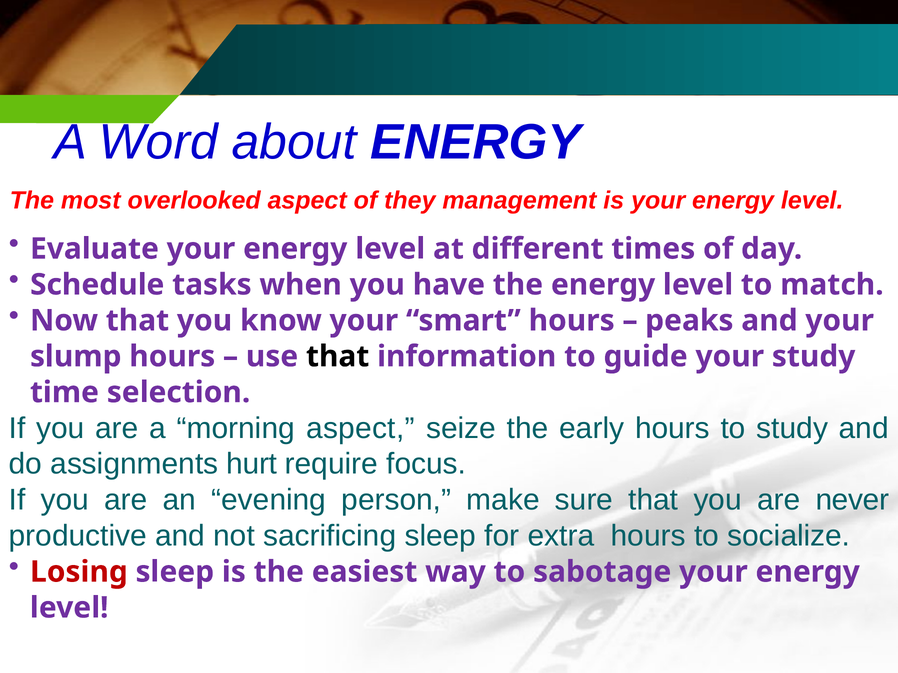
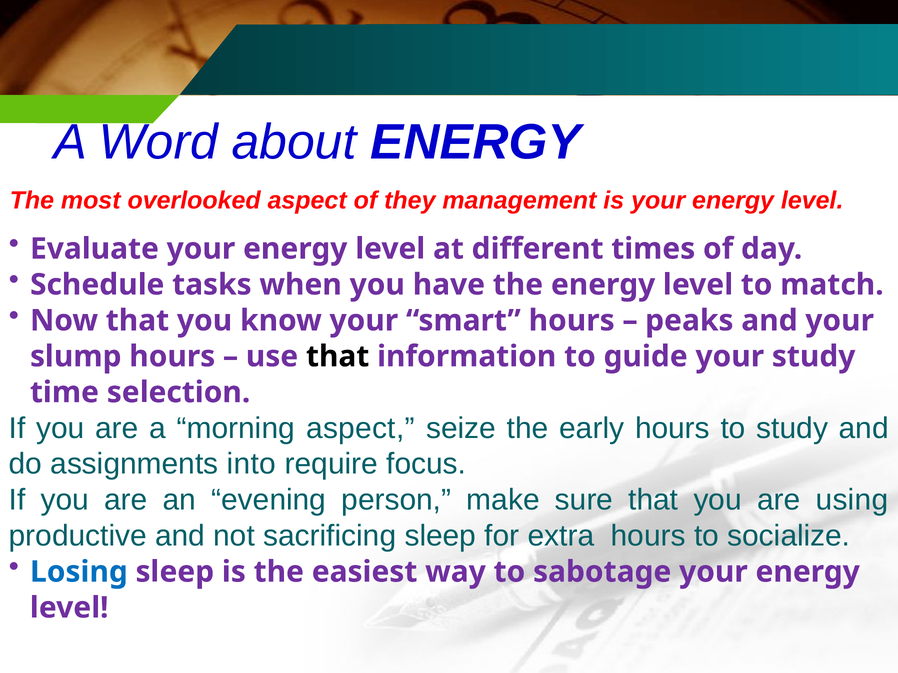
hurt: hurt -> into (251, 464)
never: never -> using (852, 500)
Losing colour: red -> blue (79, 572)
